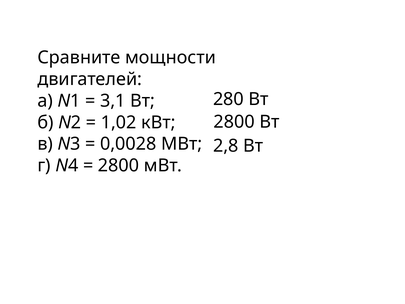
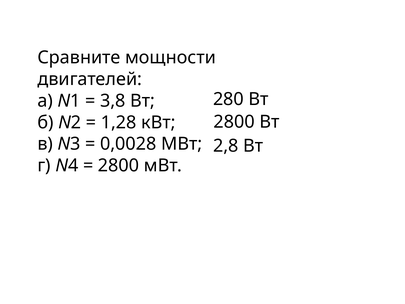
3,1: 3,1 -> 3,8 (113, 101)
1,02: 1,02 -> 1,28 (119, 122)
